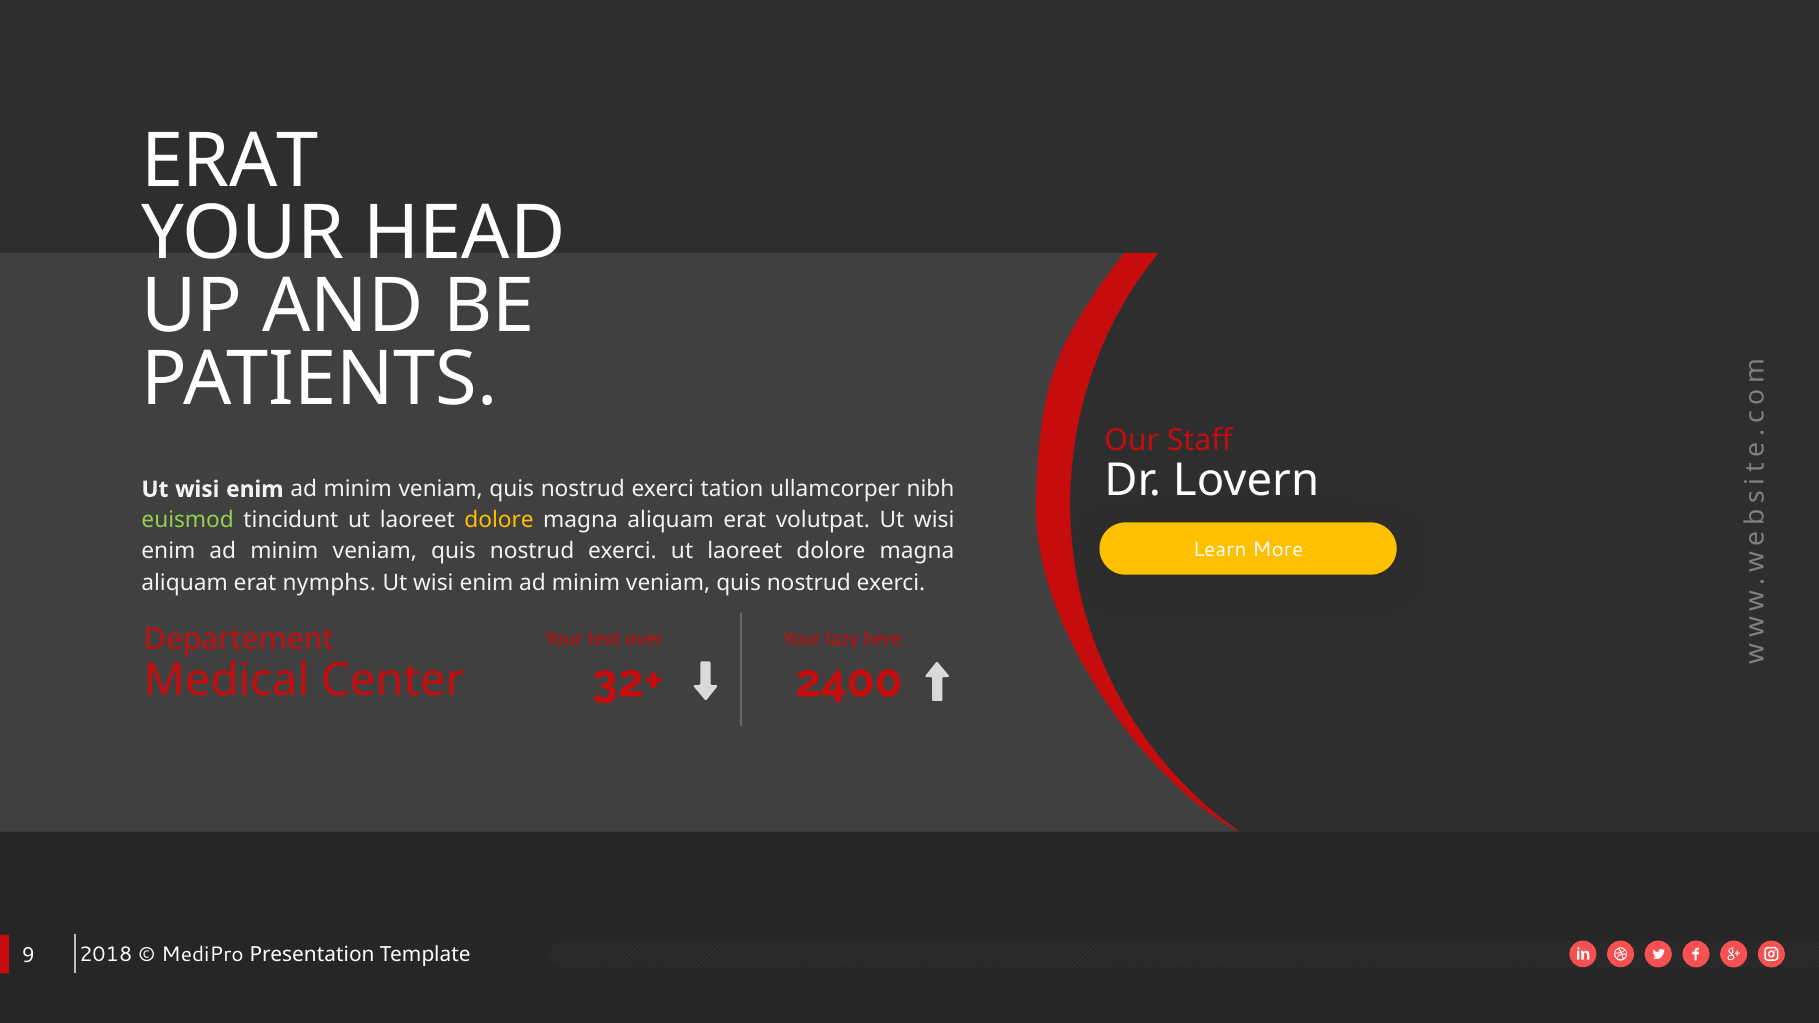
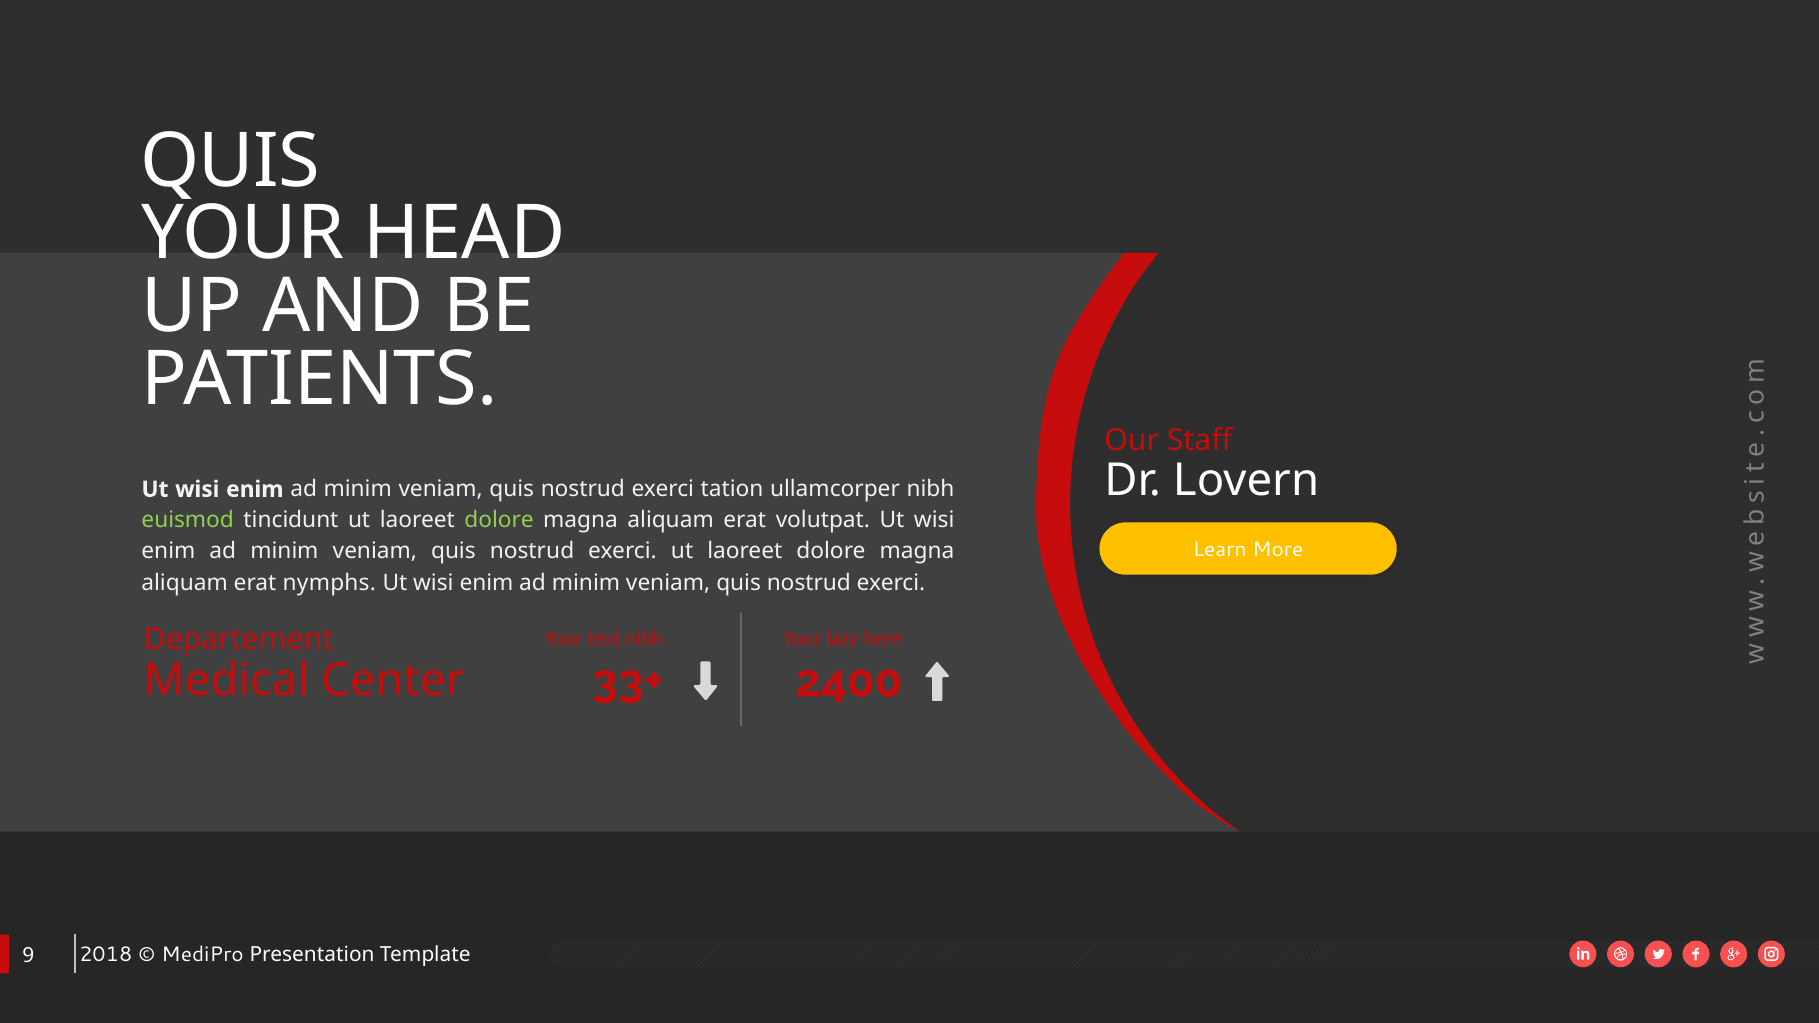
ERAT: ERAT -> QUIS (230, 161)
dolore colour: yellow -> light green (499, 520)
text over: over -> nibh (644, 638)
32+: 32+ -> 33+ (628, 682)
